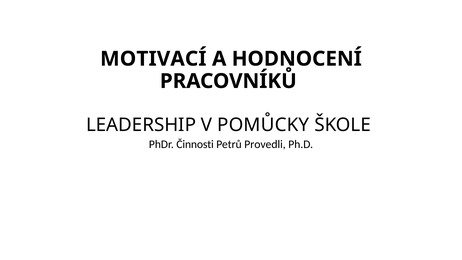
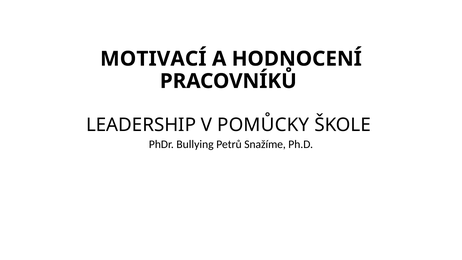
Činnosti: Činnosti -> Bullying (195, 144)
Provedli: Provedli -> Snažíme (265, 144)
